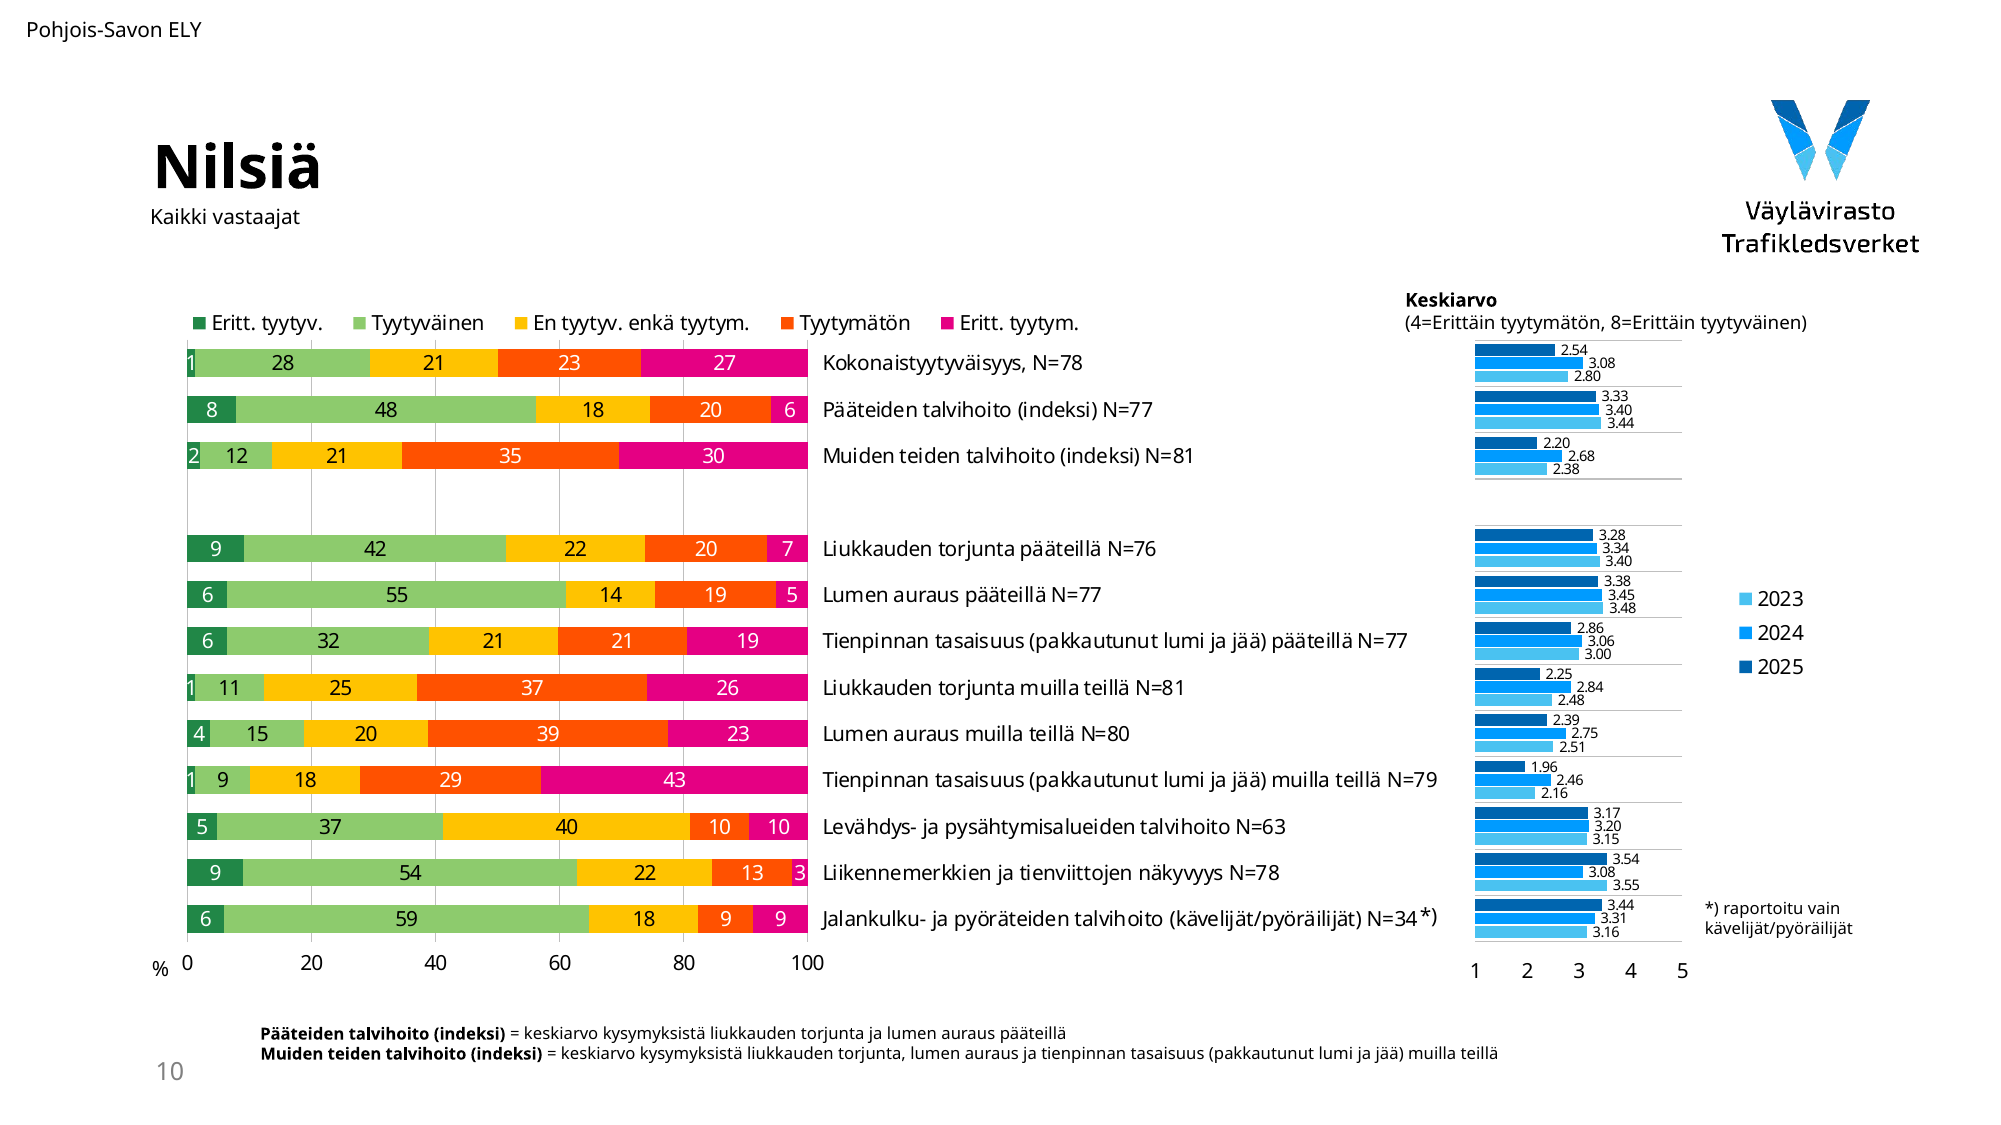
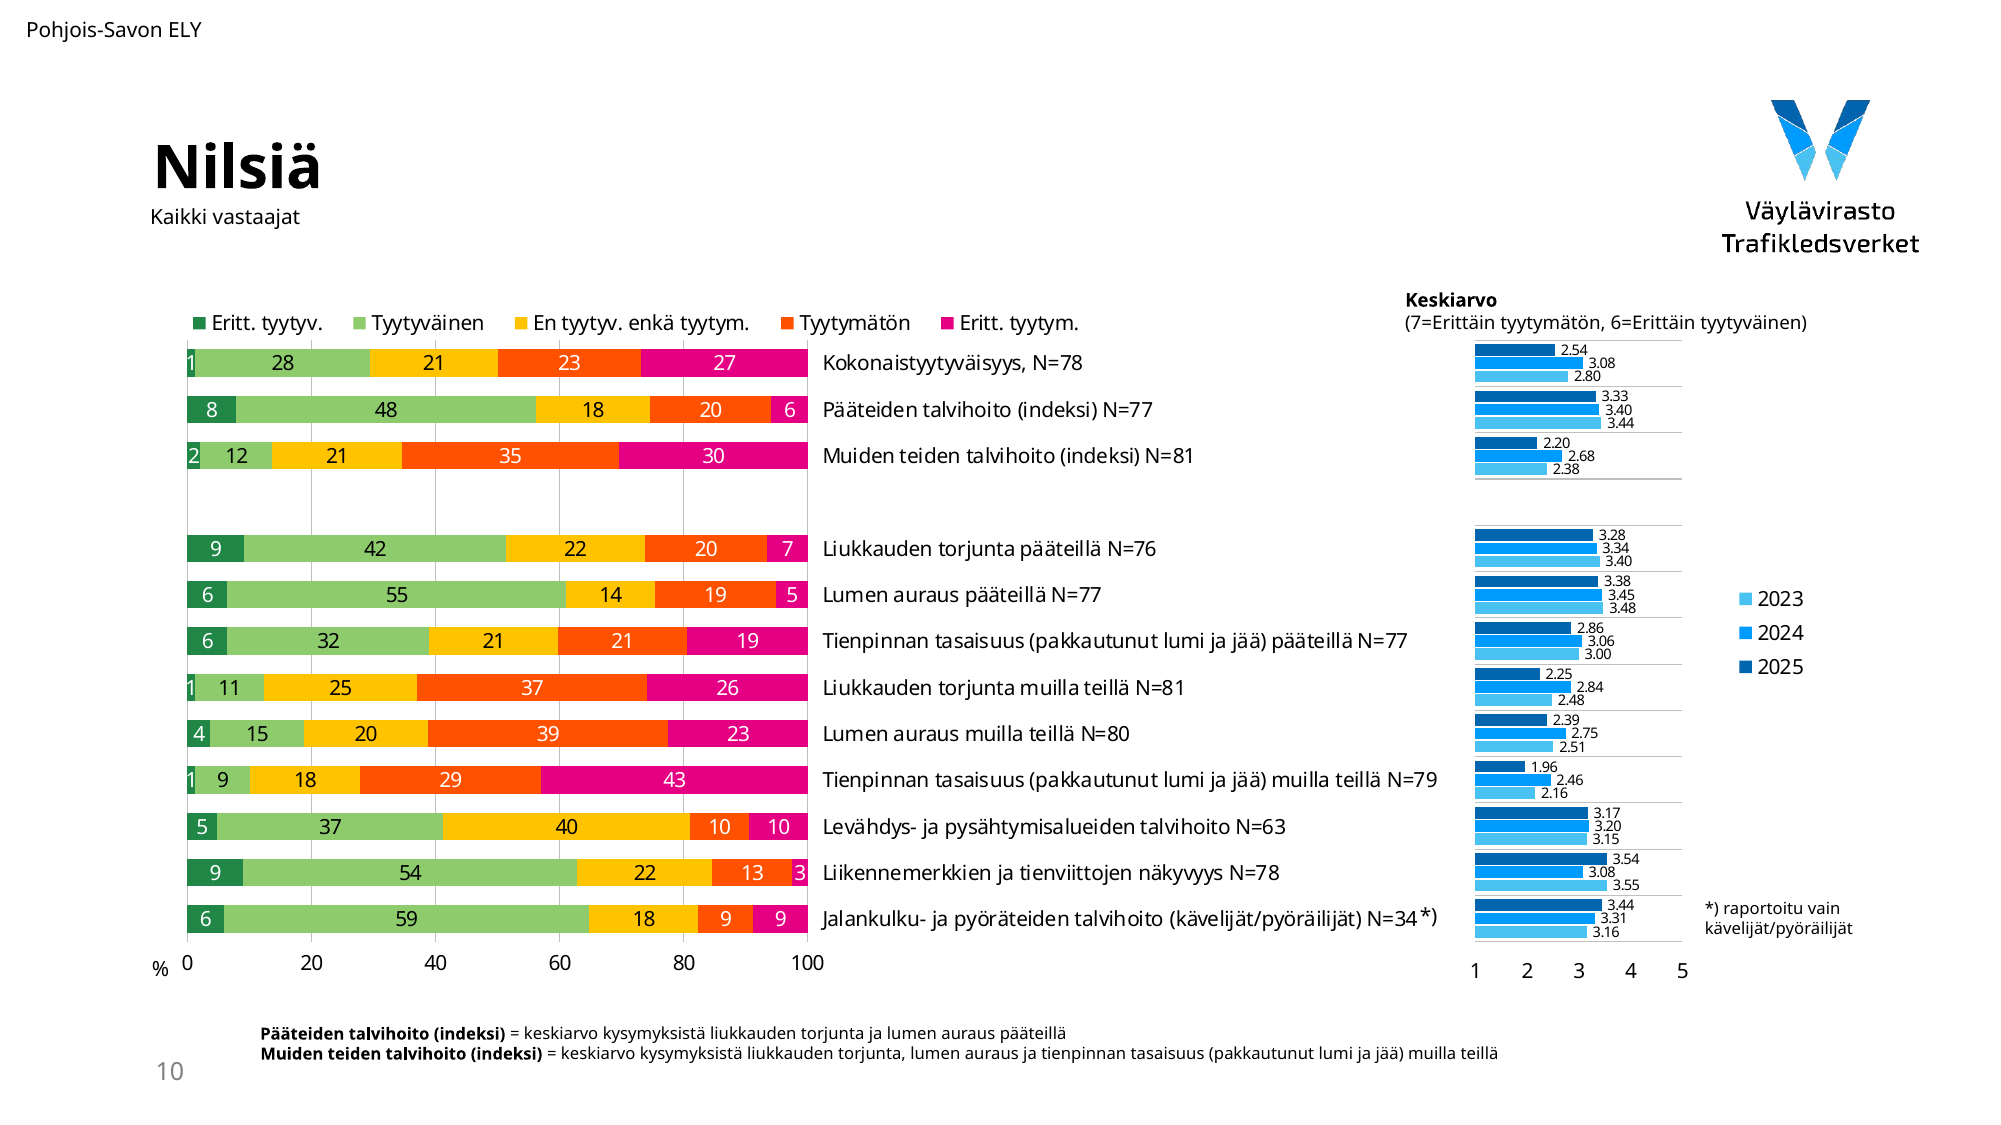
4=Erittäin: 4=Erittäin -> 7=Erittäin (1450, 323)
8=Erittäin: 8=Erittäin -> 6=Erittäin (1653, 323)
